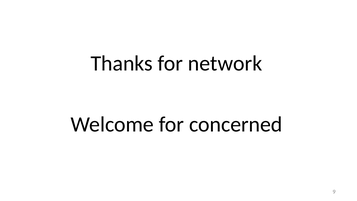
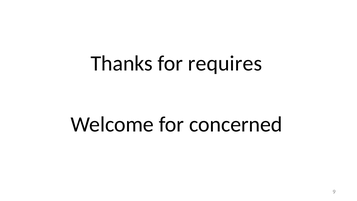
network: network -> requires (225, 63)
